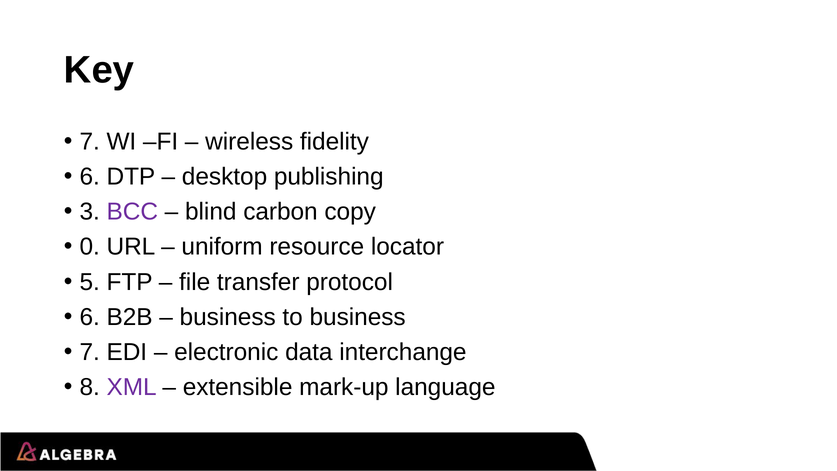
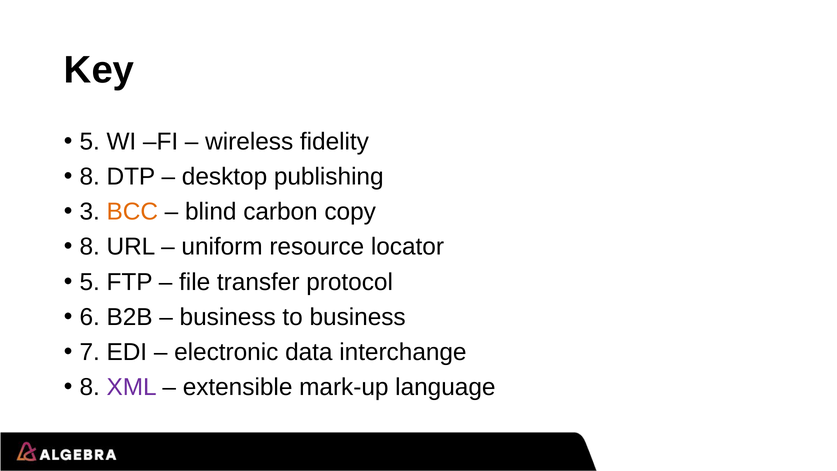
7: 7 -> 5 (90, 142)
6: 6 -> 8 (90, 177)
BCC colour: purple -> orange (132, 212)
0: 0 -> 8 (90, 247)
